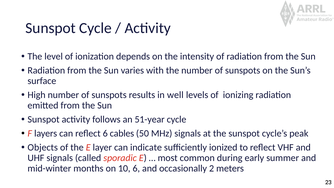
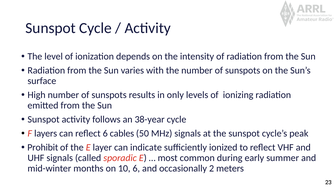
well: well -> only (175, 95)
51-year: 51-year -> 38-year (150, 119)
Objects: Objects -> Prohibit (43, 147)
